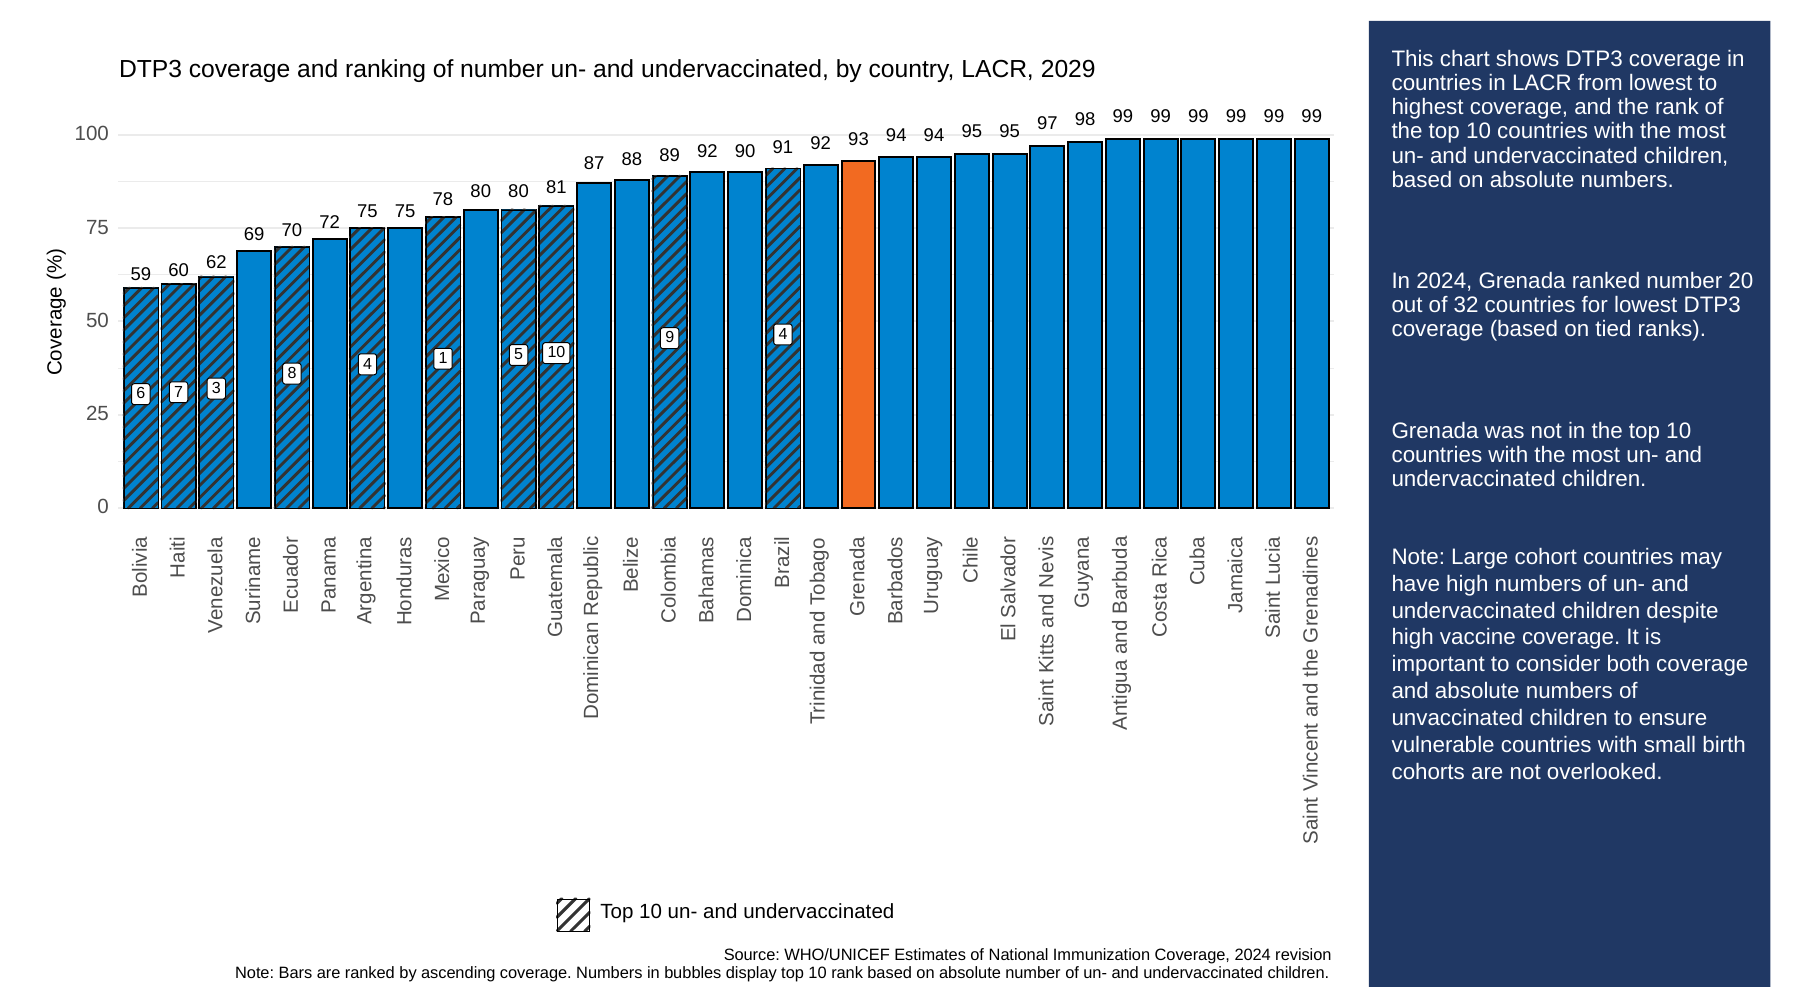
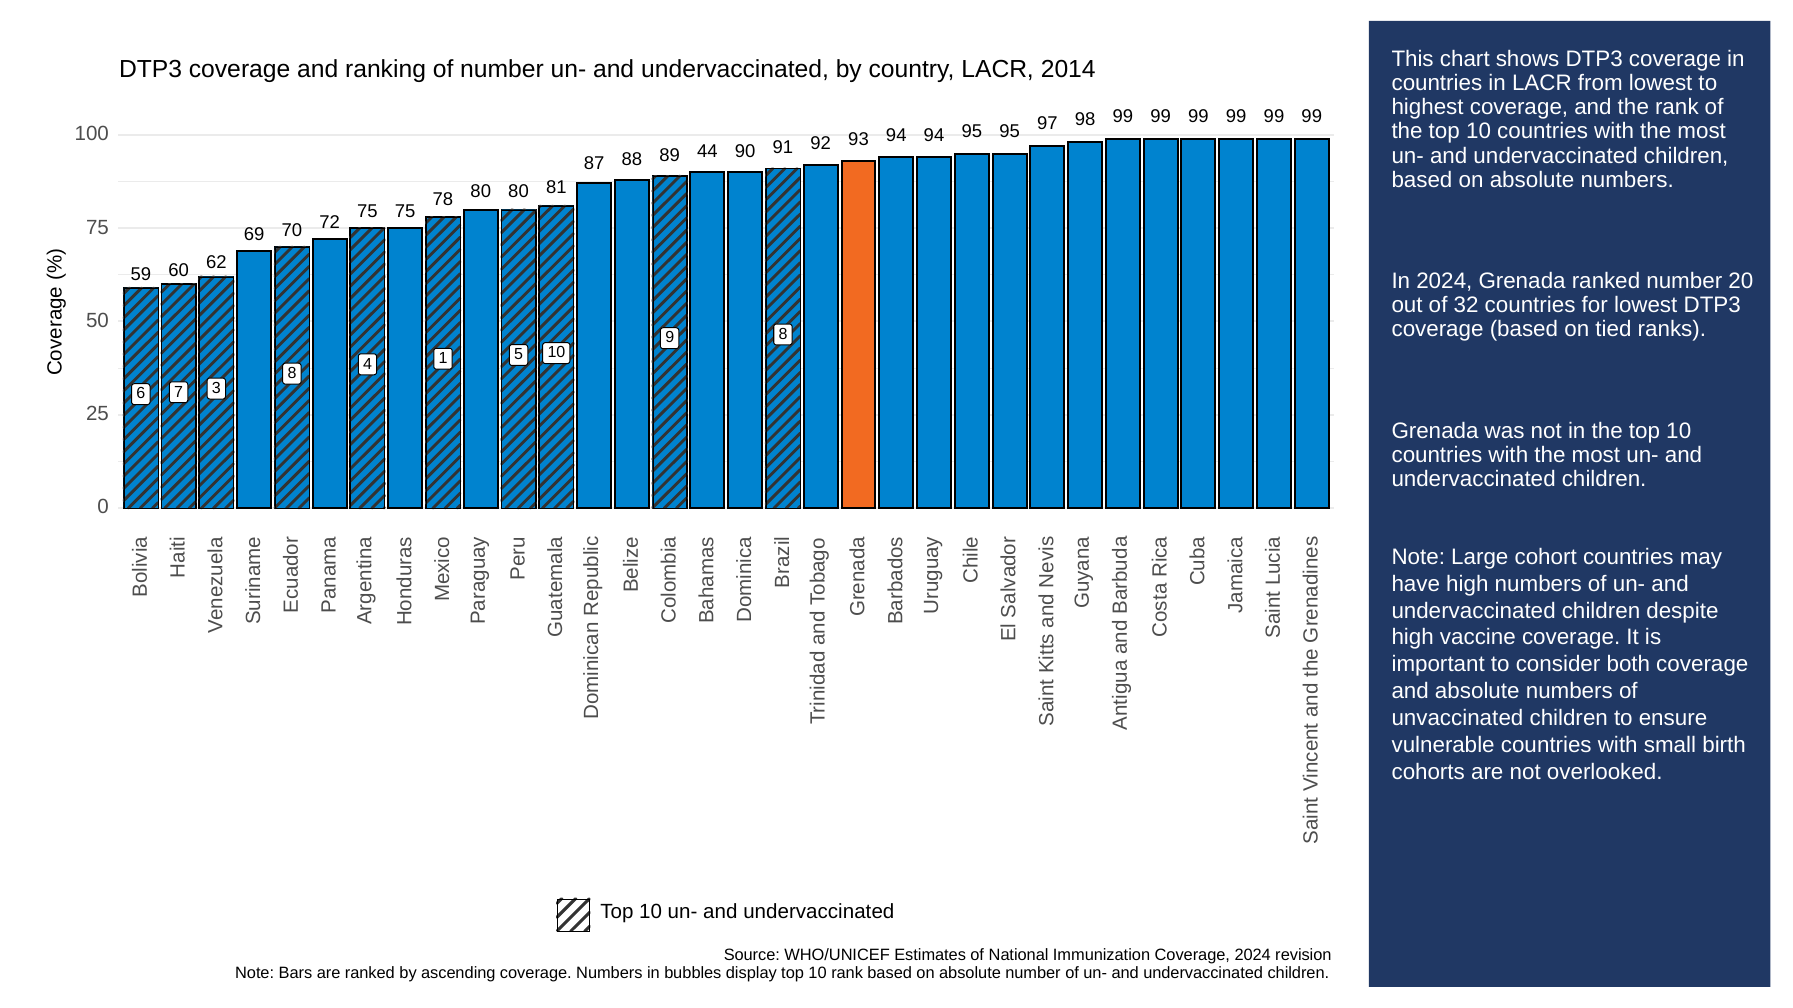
2029: 2029 -> 2014 (1068, 69)
89 92: 92 -> 44 (707, 152)
9 4: 4 -> 8 (783, 334)
